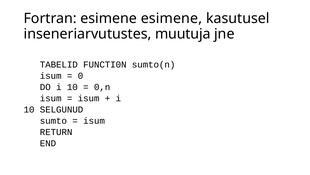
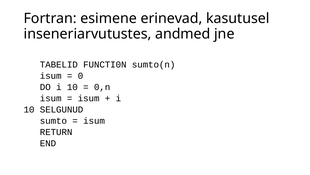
esimene esimene: esimene -> erinevad (172, 18)
muutuja: muutuja -> andmed (183, 34)
